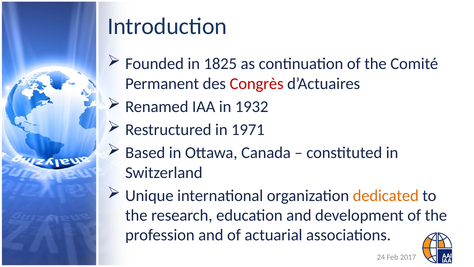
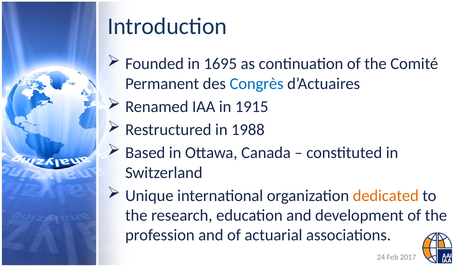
1825: 1825 -> 1695 (220, 64)
Congrès colour: red -> blue (257, 84)
1932: 1932 -> 1915 (252, 107)
1971: 1971 -> 1988 (248, 130)
